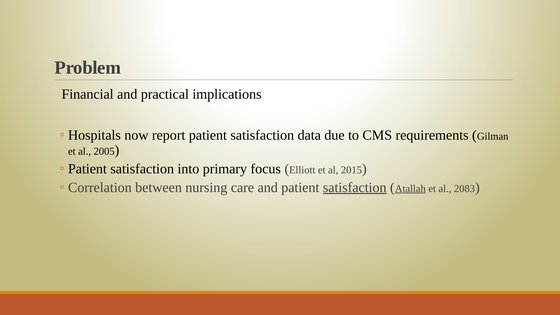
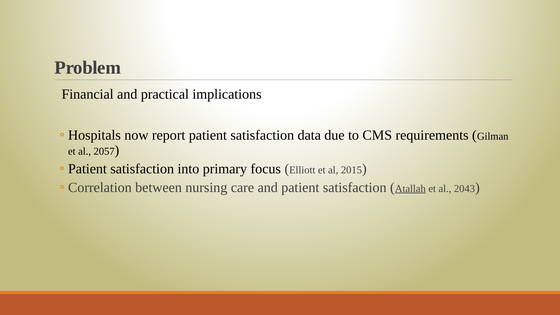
2005: 2005 -> 2057 (104, 151)
satisfaction underline: present -> none (355, 187)
2083: 2083 -> 2043 (464, 189)
